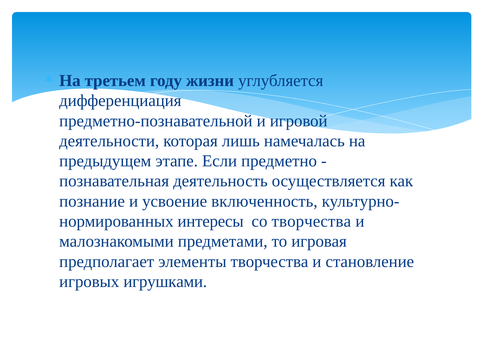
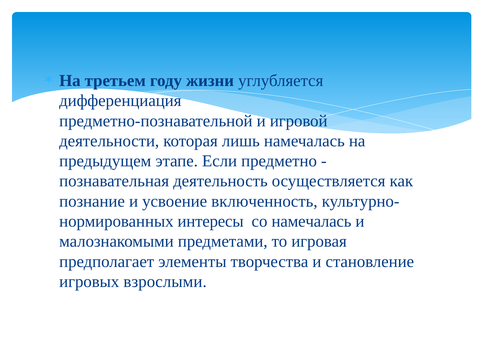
со творчества: творчества -> намечалась (312, 221)
игрушками: игрушками -> взрослыми (165, 282)
